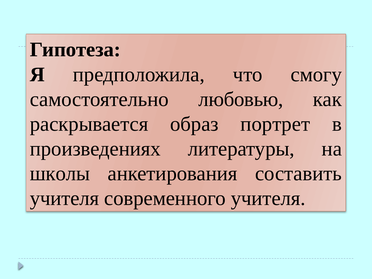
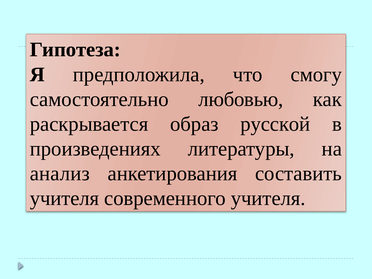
портрет: портрет -> русской (275, 124)
школы: школы -> анализ (60, 174)
